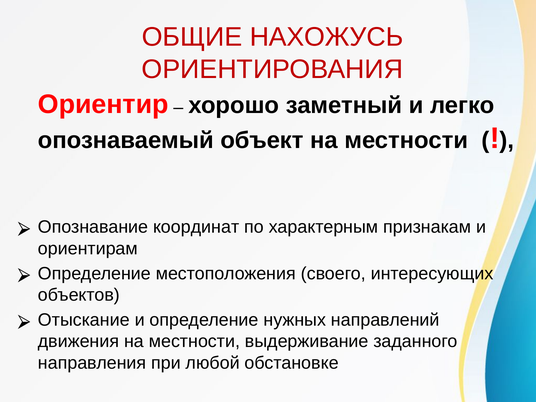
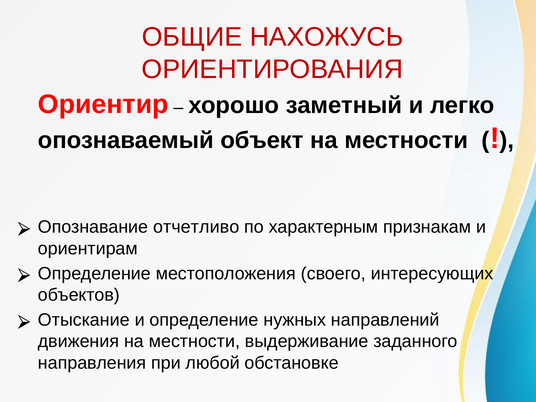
координат: координат -> отчетливо (196, 227)
